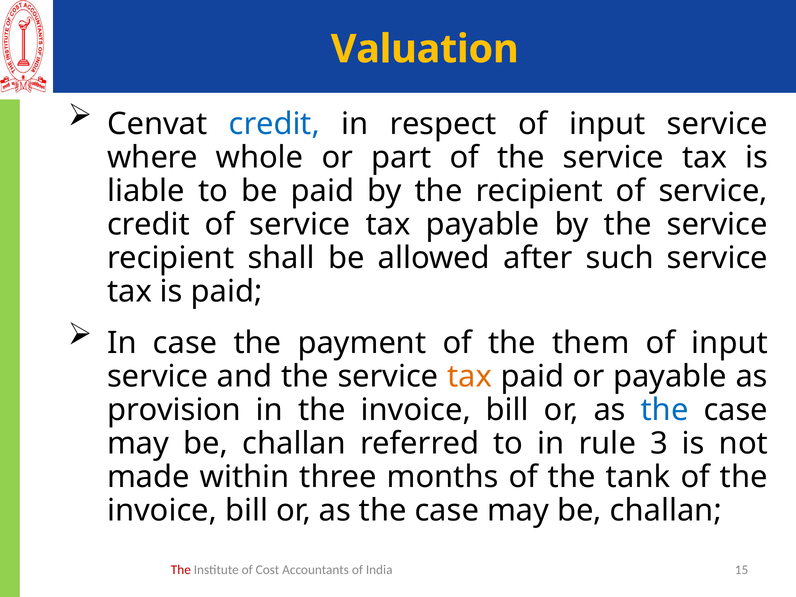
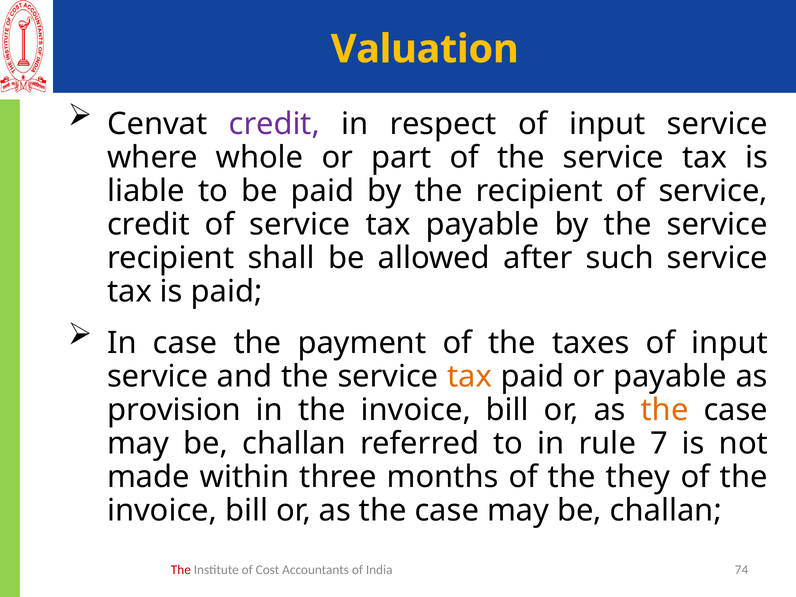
credit colour: blue -> purple (274, 124)
them: them -> taxes (591, 343)
the colour: blue -> orange (665, 410)
3: 3 -> 7 (659, 443)
tank: tank -> they (638, 477)
15: 15 -> 74 (742, 570)
